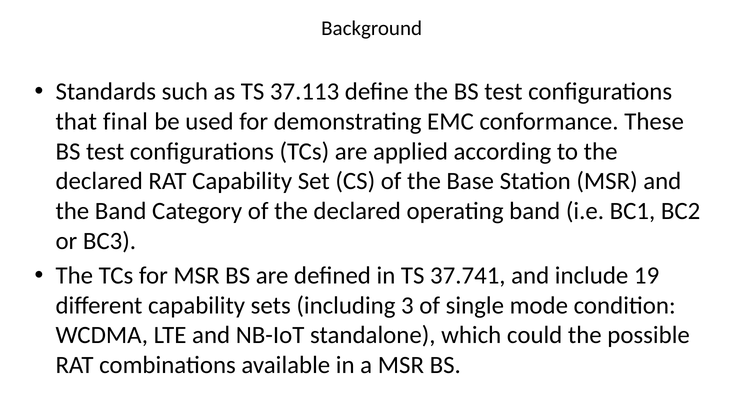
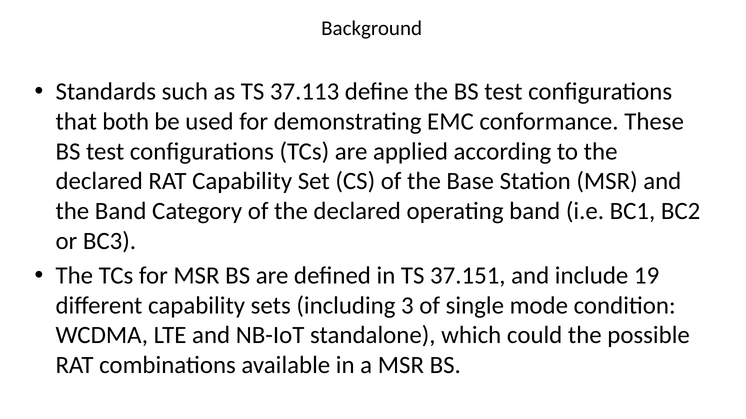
final: final -> both (126, 122)
37.741: 37.741 -> 37.151 (468, 276)
